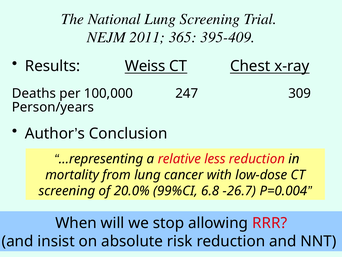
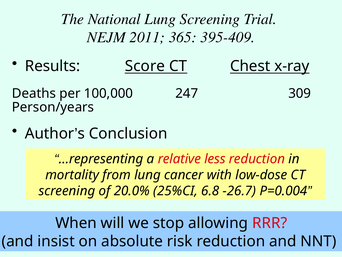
Weiss: Weiss -> Score (145, 66)
99%CI: 99%CI -> 25%CI (176, 191)
